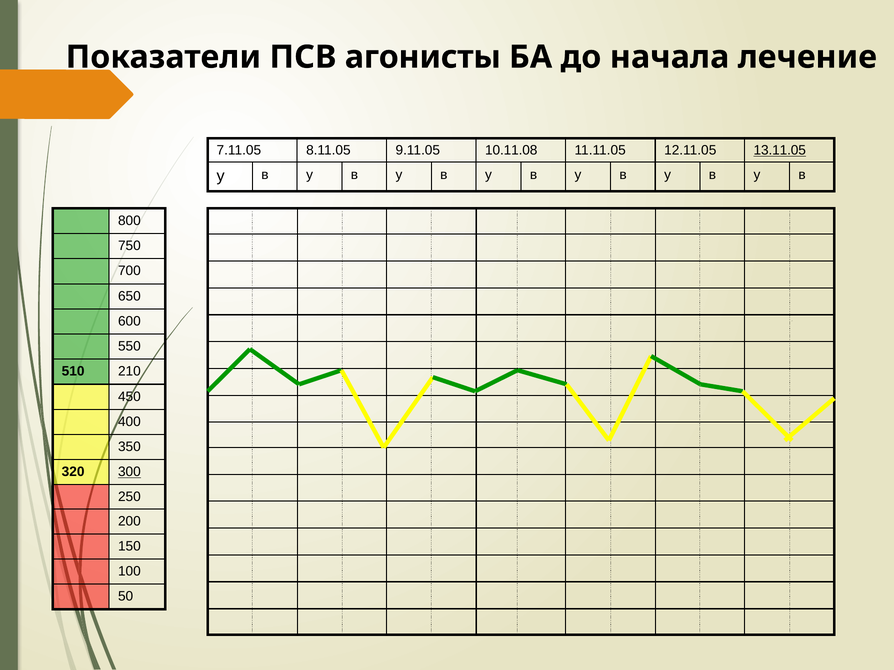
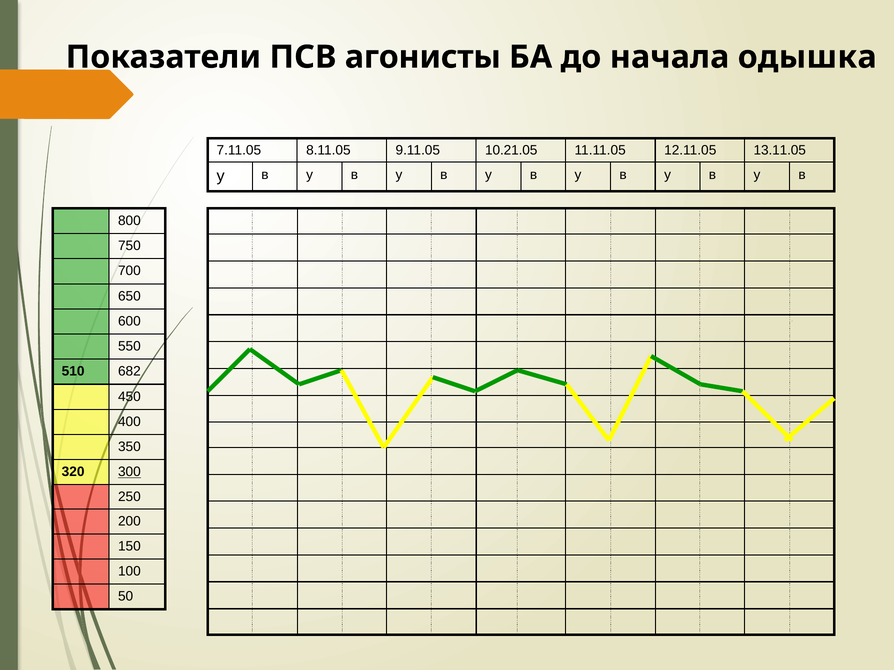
лечение: лечение -> одышка (807, 57)
10.11.08: 10.11.08 -> 10.21.05 (511, 150)
13.11.05 underline: present -> none (780, 150)
210: 210 -> 682 (129, 372)
